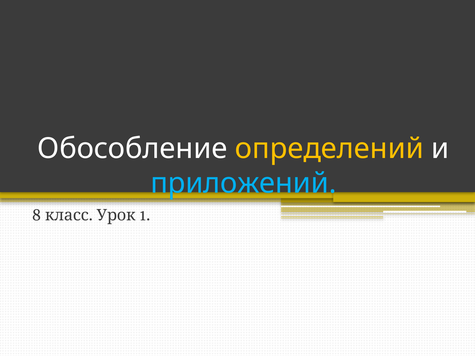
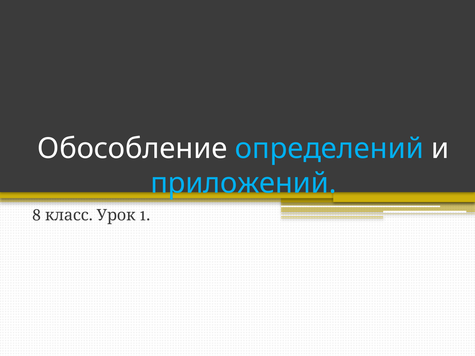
определений colour: yellow -> light blue (329, 149)
